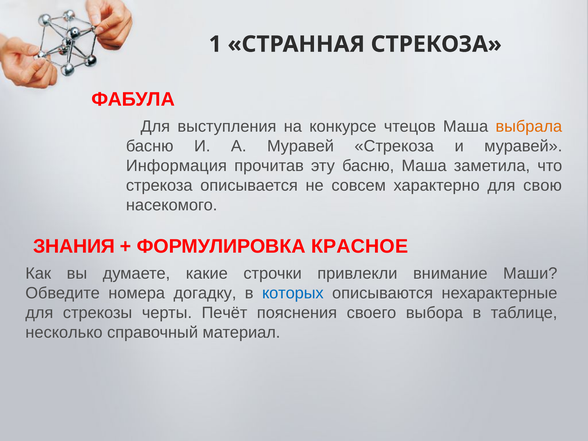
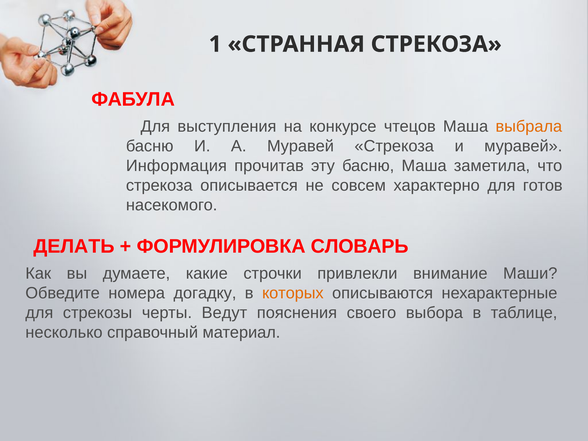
свою: свою -> готов (543, 185)
ЗНАНИЯ: ЗНАНИЯ -> ДЕЛАТЬ (74, 246)
КРАСНОЕ: КРАСНОЕ -> СЛОВАРЬ (360, 246)
которых colour: blue -> orange (293, 293)
Печёт: Печёт -> Ведут (224, 313)
